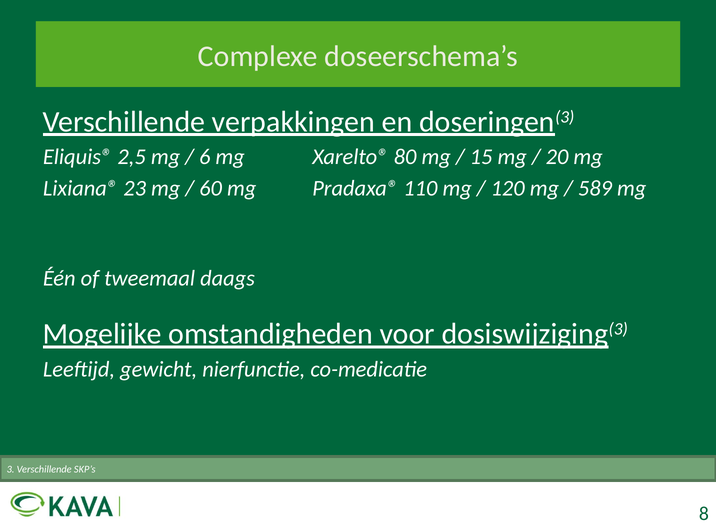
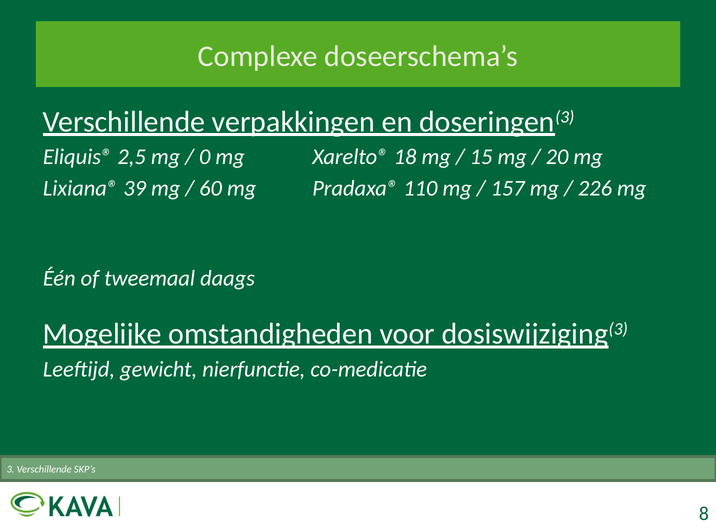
6: 6 -> 0 (205, 157)
80: 80 -> 18 (405, 157)
23: 23 -> 39 (135, 189)
120: 120 -> 157 (508, 189)
589: 589 -> 226 (595, 189)
